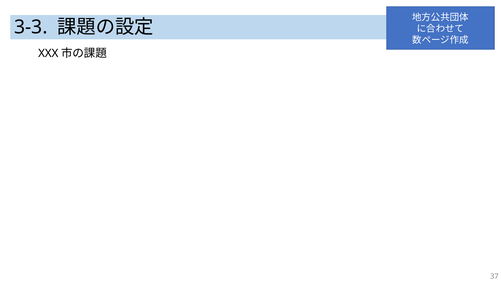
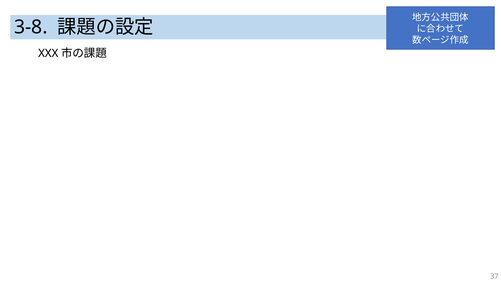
3-3: 3-3 -> 3-8 (31, 27)
